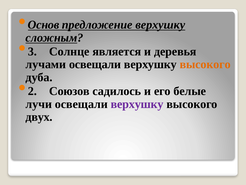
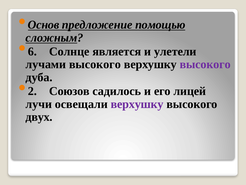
предложение верхушку: верхушку -> помощью (160, 25)
3: 3 -> 6 (32, 51)
деревья: деревья -> улетели (175, 51)
лучами освещали: освещали -> высокого (95, 64)
высокого colour: orange -> purple (205, 64)
белые: белые -> лицей (190, 91)
